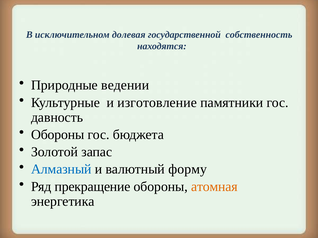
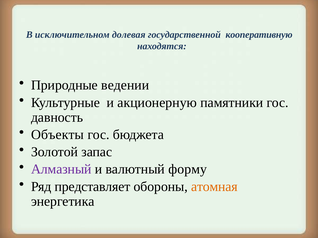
собственность: собственность -> кооперативную (259, 35)
изготовление: изготовление -> акционерную (157, 103)
Обороны: Обороны -> Объекты (58, 135)
Алмазный colour: blue -> purple (61, 170)
прекращение: прекращение -> представляет (93, 187)
